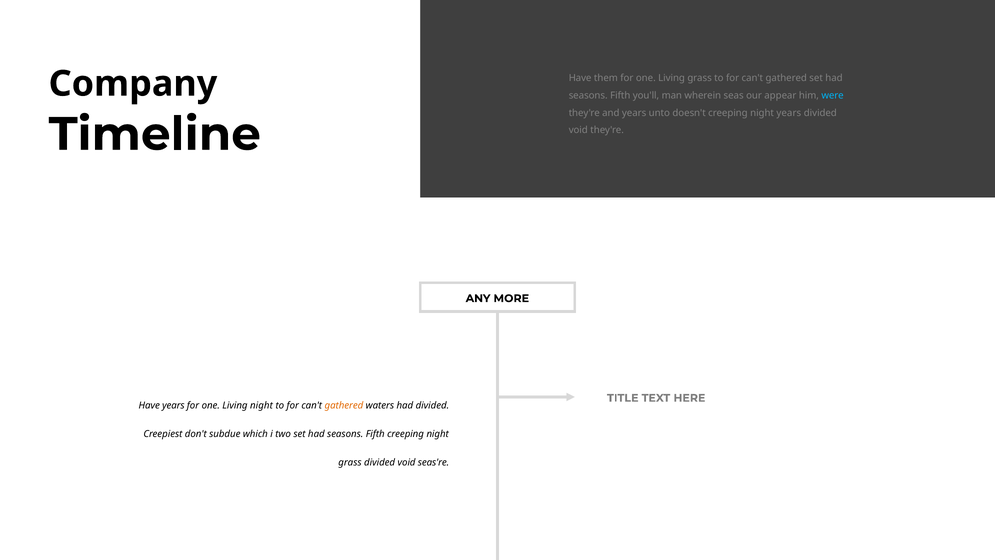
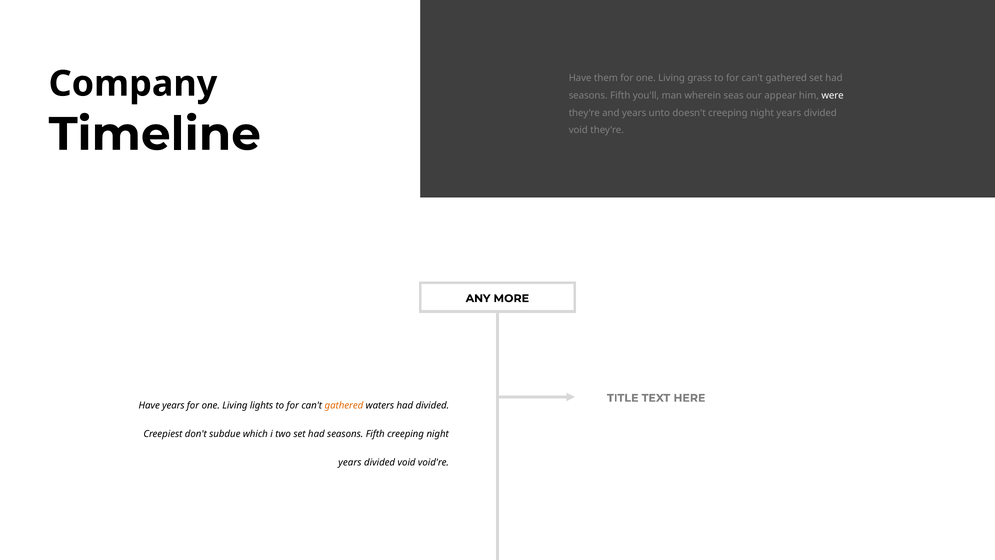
were colour: light blue -> white (833, 95)
Living night: night -> lights (262, 406)
grass: grass -> years (350, 462)
seas're: seas're -> void're (433, 462)
